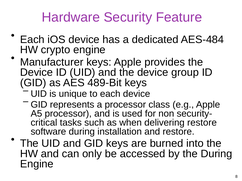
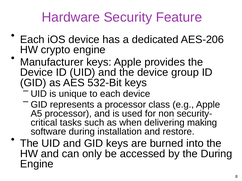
AES-484: AES-484 -> AES-206 (202, 40)
489-Bit: 489-Bit -> 532-Bit (105, 83)
delivering restore: restore -> making (202, 123)
